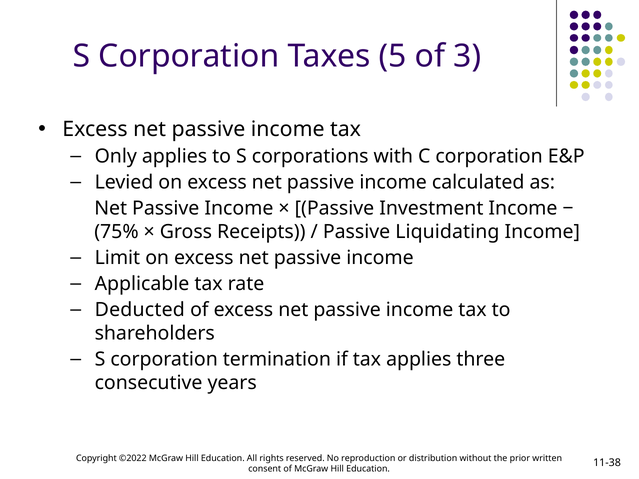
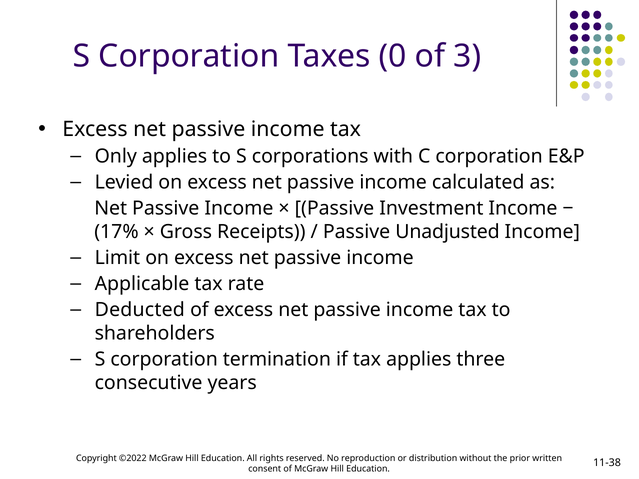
5: 5 -> 0 (393, 56)
75%: 75% -> 17% (116, 232)
Liquidating: Liquidating -> Unadjusted (447, 232)
